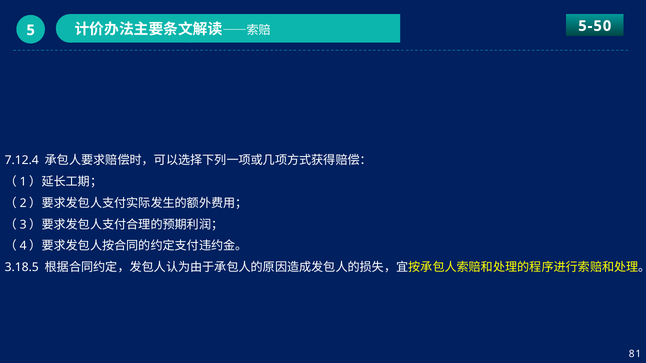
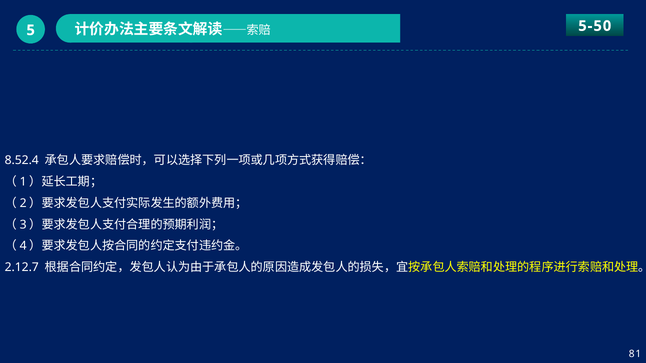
7.12.4: 7.12.4 -> 8.52.4 (22, 160)
3.18.5: 3.18.5 -> 2.12.7 (22, 268)
